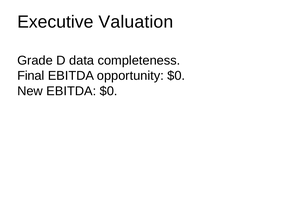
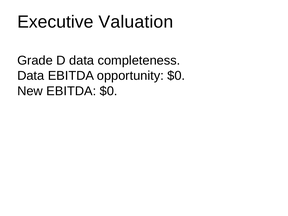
Final: Final -> Data (31, 76)
